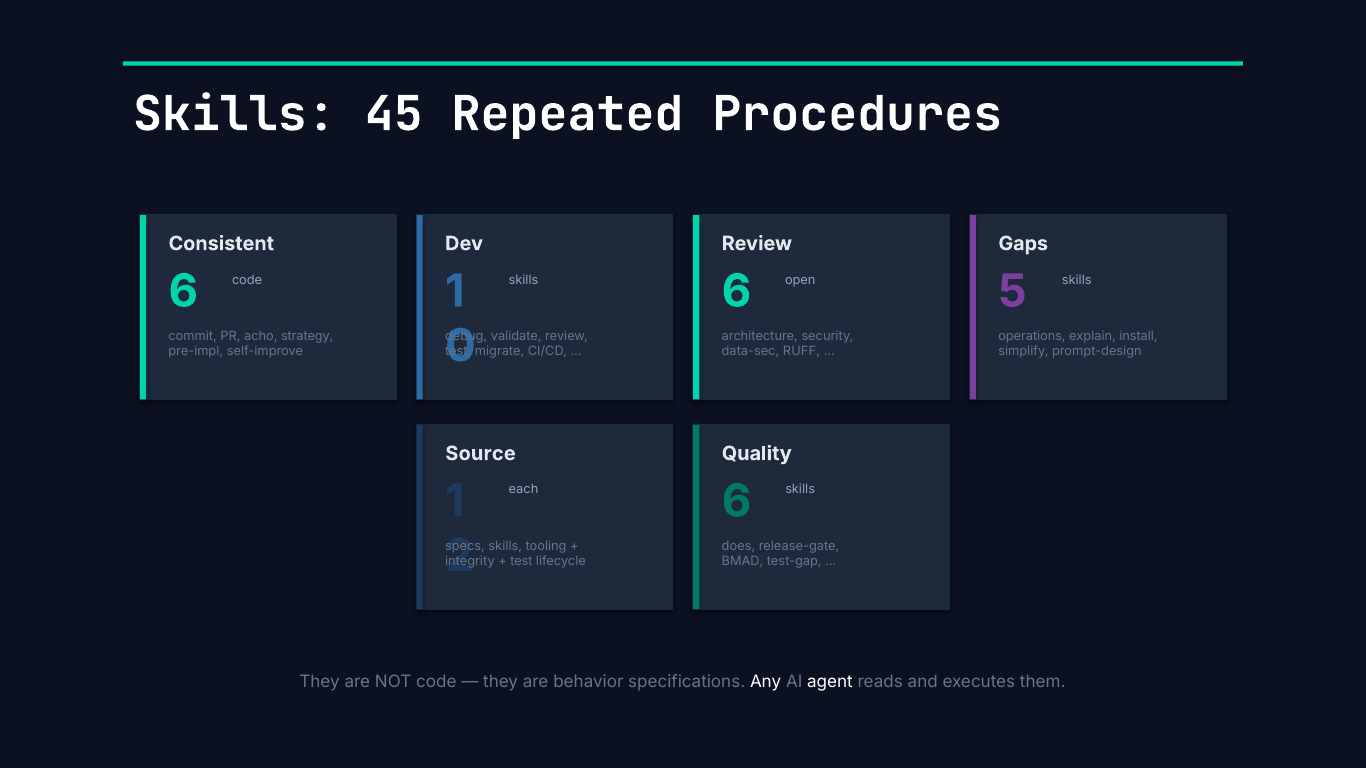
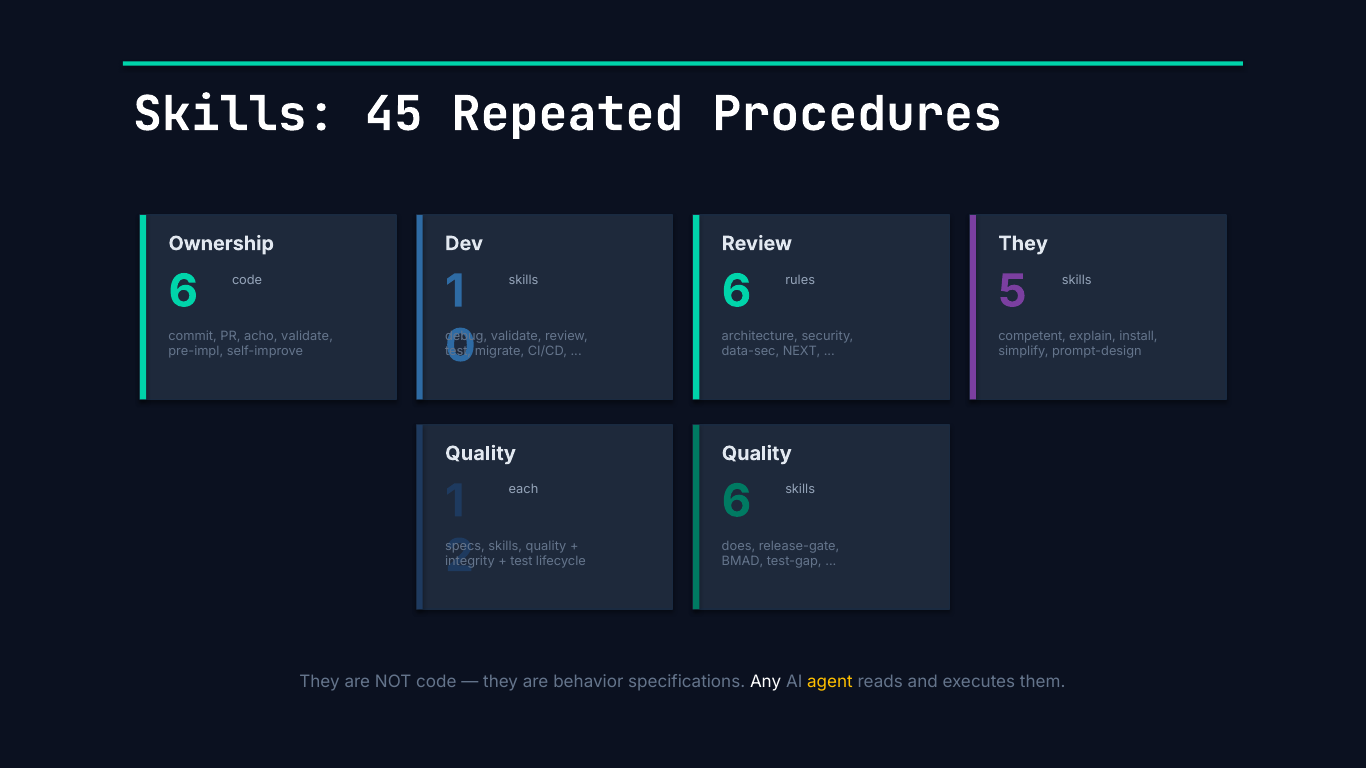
Consistent: Consistent -> Ownership (221, 244)
Gaps: Gaps -> They (1023, 244)
open: open -> rules (800, 280)
acho strategy: strategy -> validate (307, 336)
operations: operations -> competent (1032, 336)
RUFF: RUFF -> NEXT (802, 352)
Source: Source -> Quality (480, 454)
skills tooling: tooling -> quality (546, 546)
agent colour: white -> yellow (830, 682)
